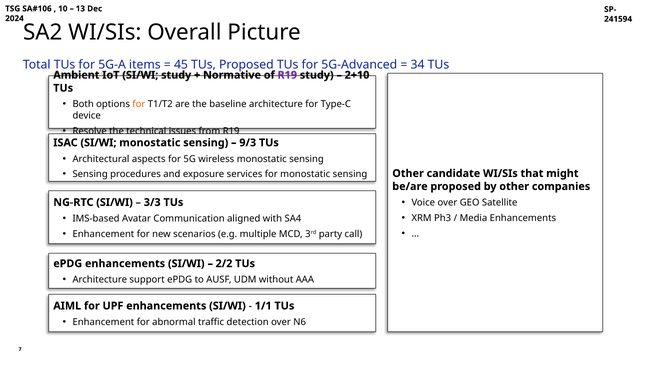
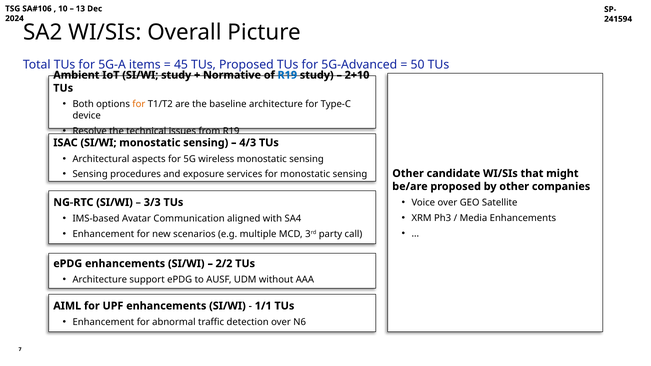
34: 34 -> 50 (418, 65)
R19 colour: purple -> blue (287, 75)
9/3: 9/3 -> 4/3 (248, 143)
